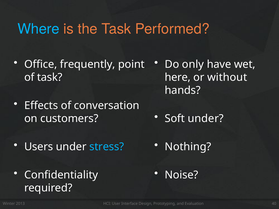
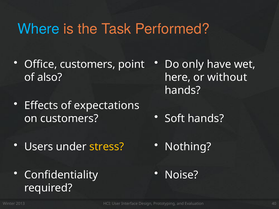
Office frequently: frequently -> customers (88, 64)
of task: task -> also (50, 77)
conversation: conversation -> expectations (107, 106)
Soft under: under -> hands (206, 119)
stress colour: light blue -> yellow (107, 147)
